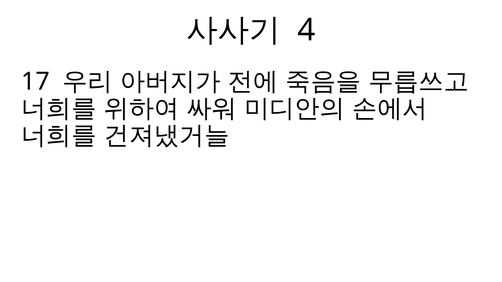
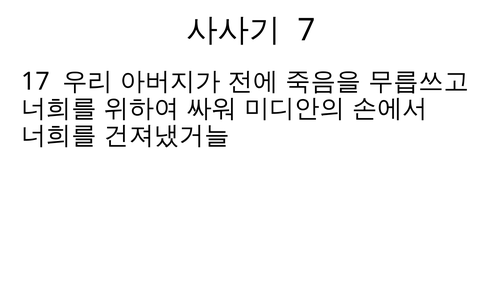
4: 4 -> 7 (306, 30)
